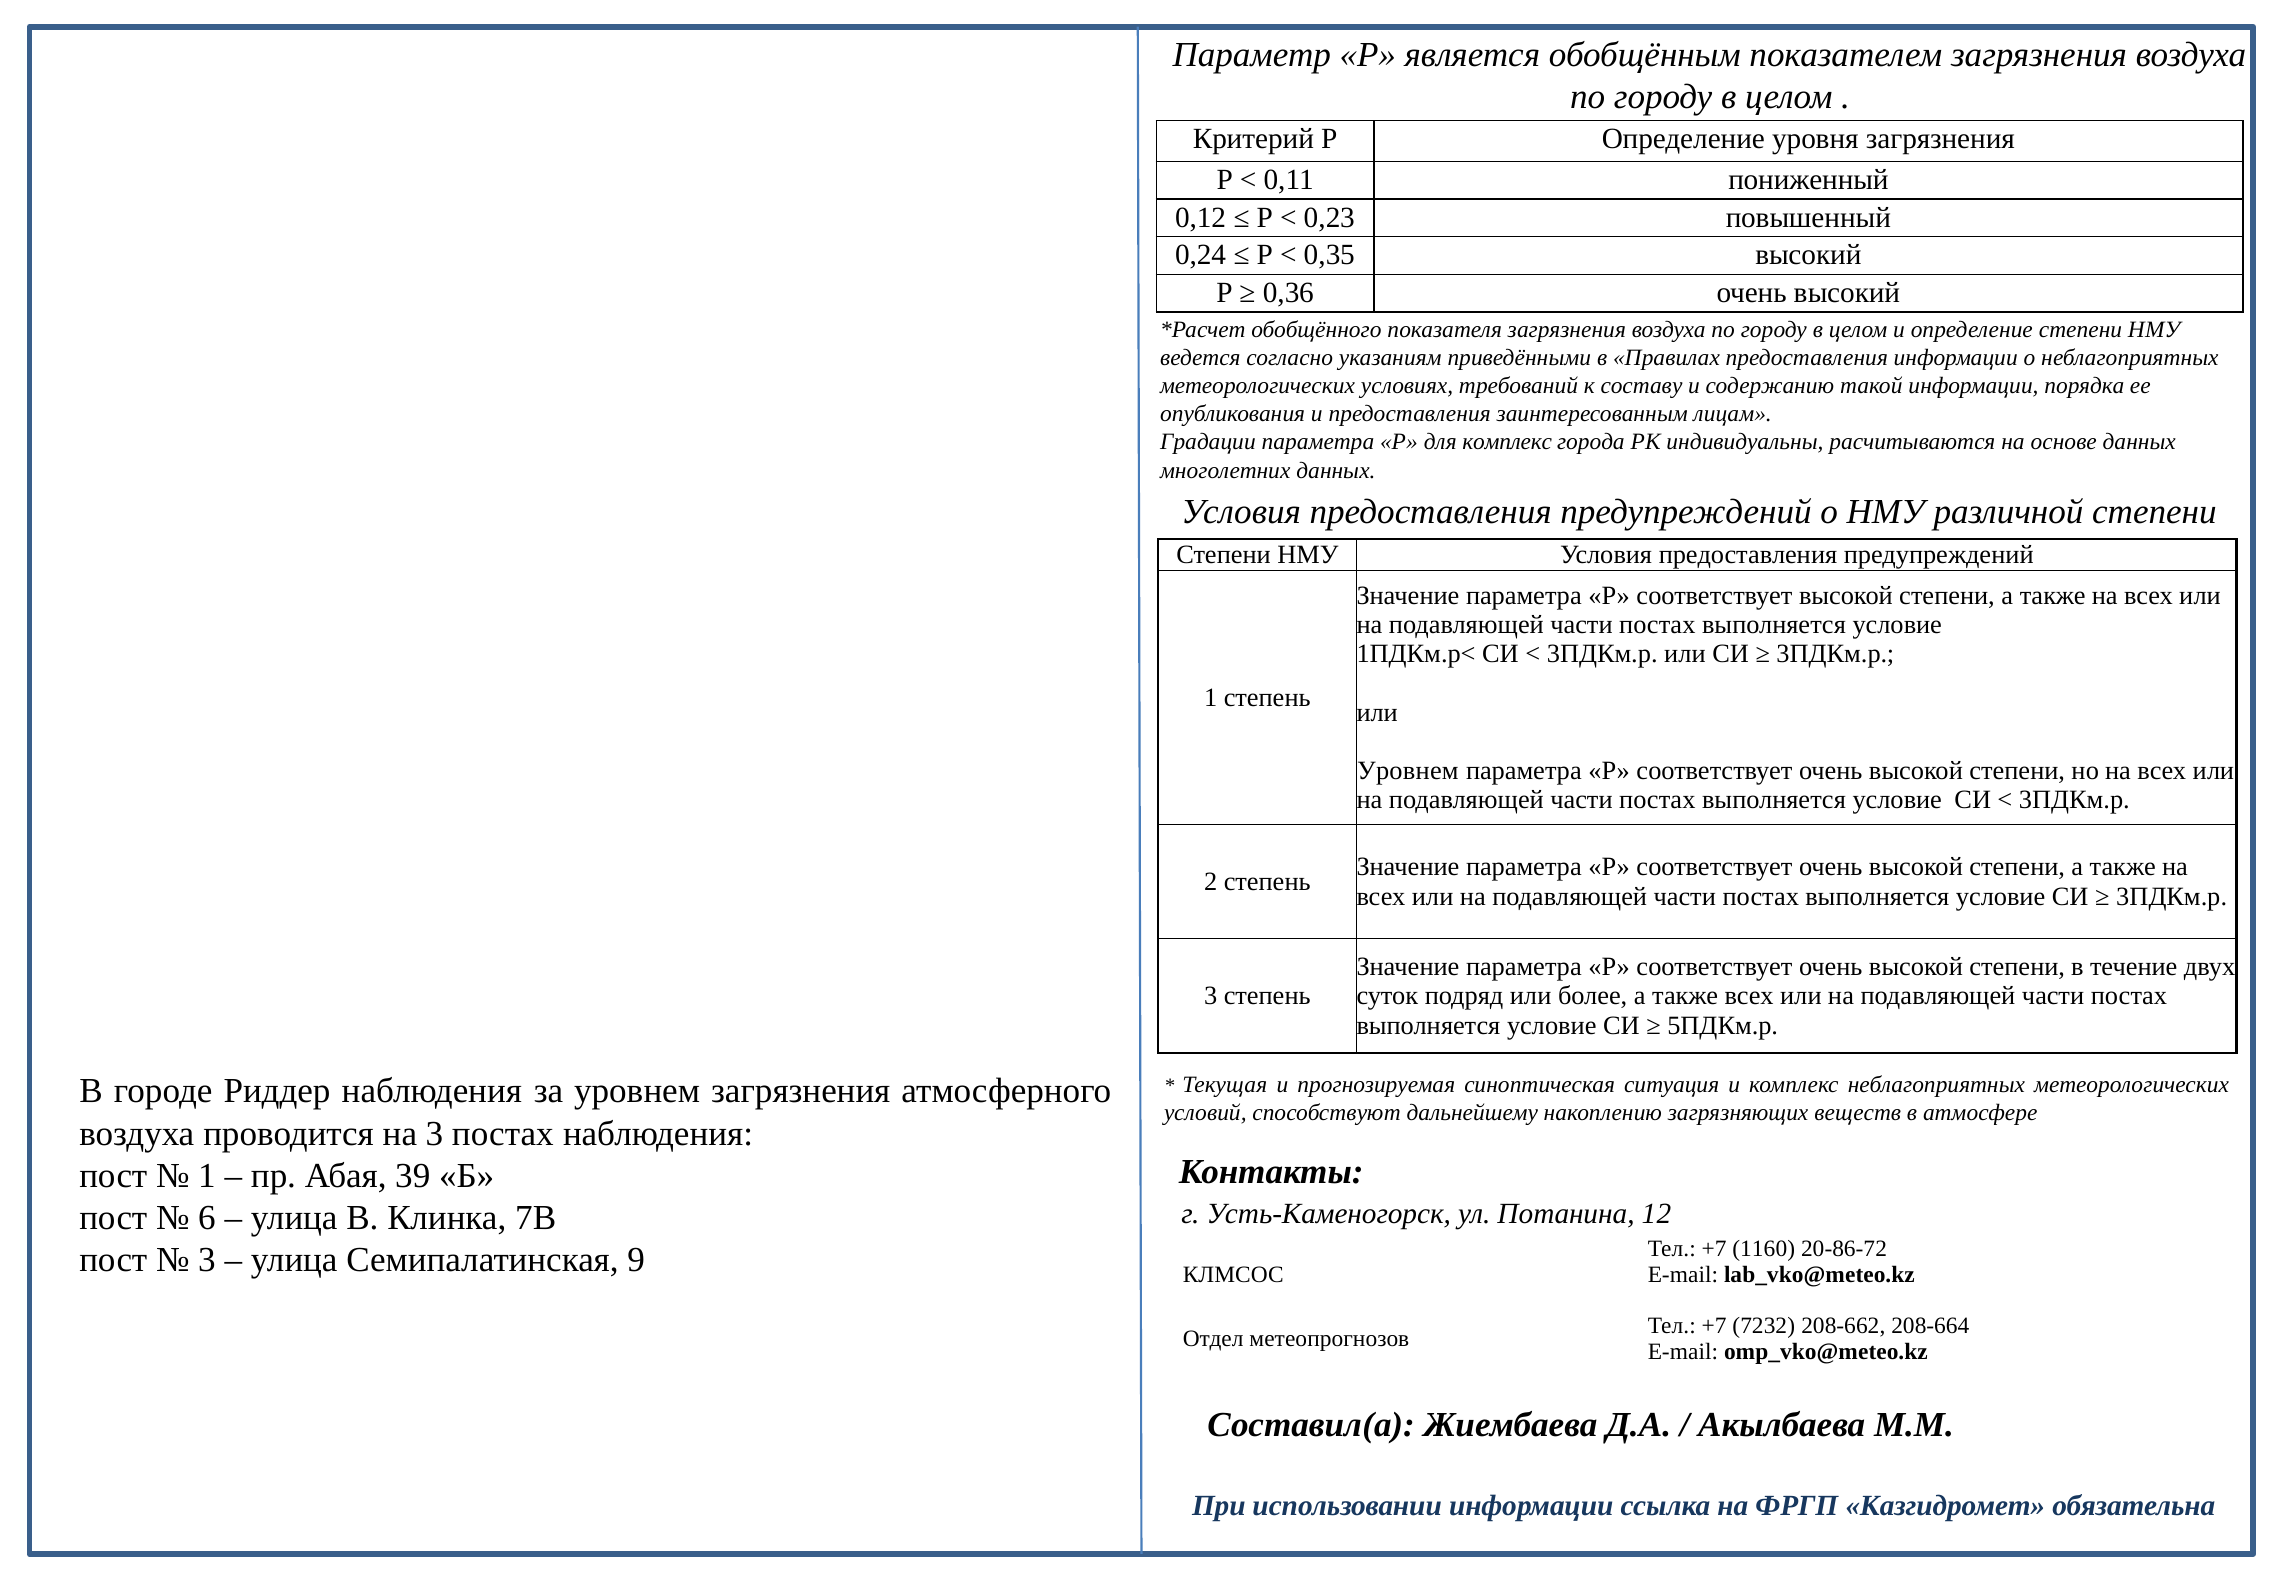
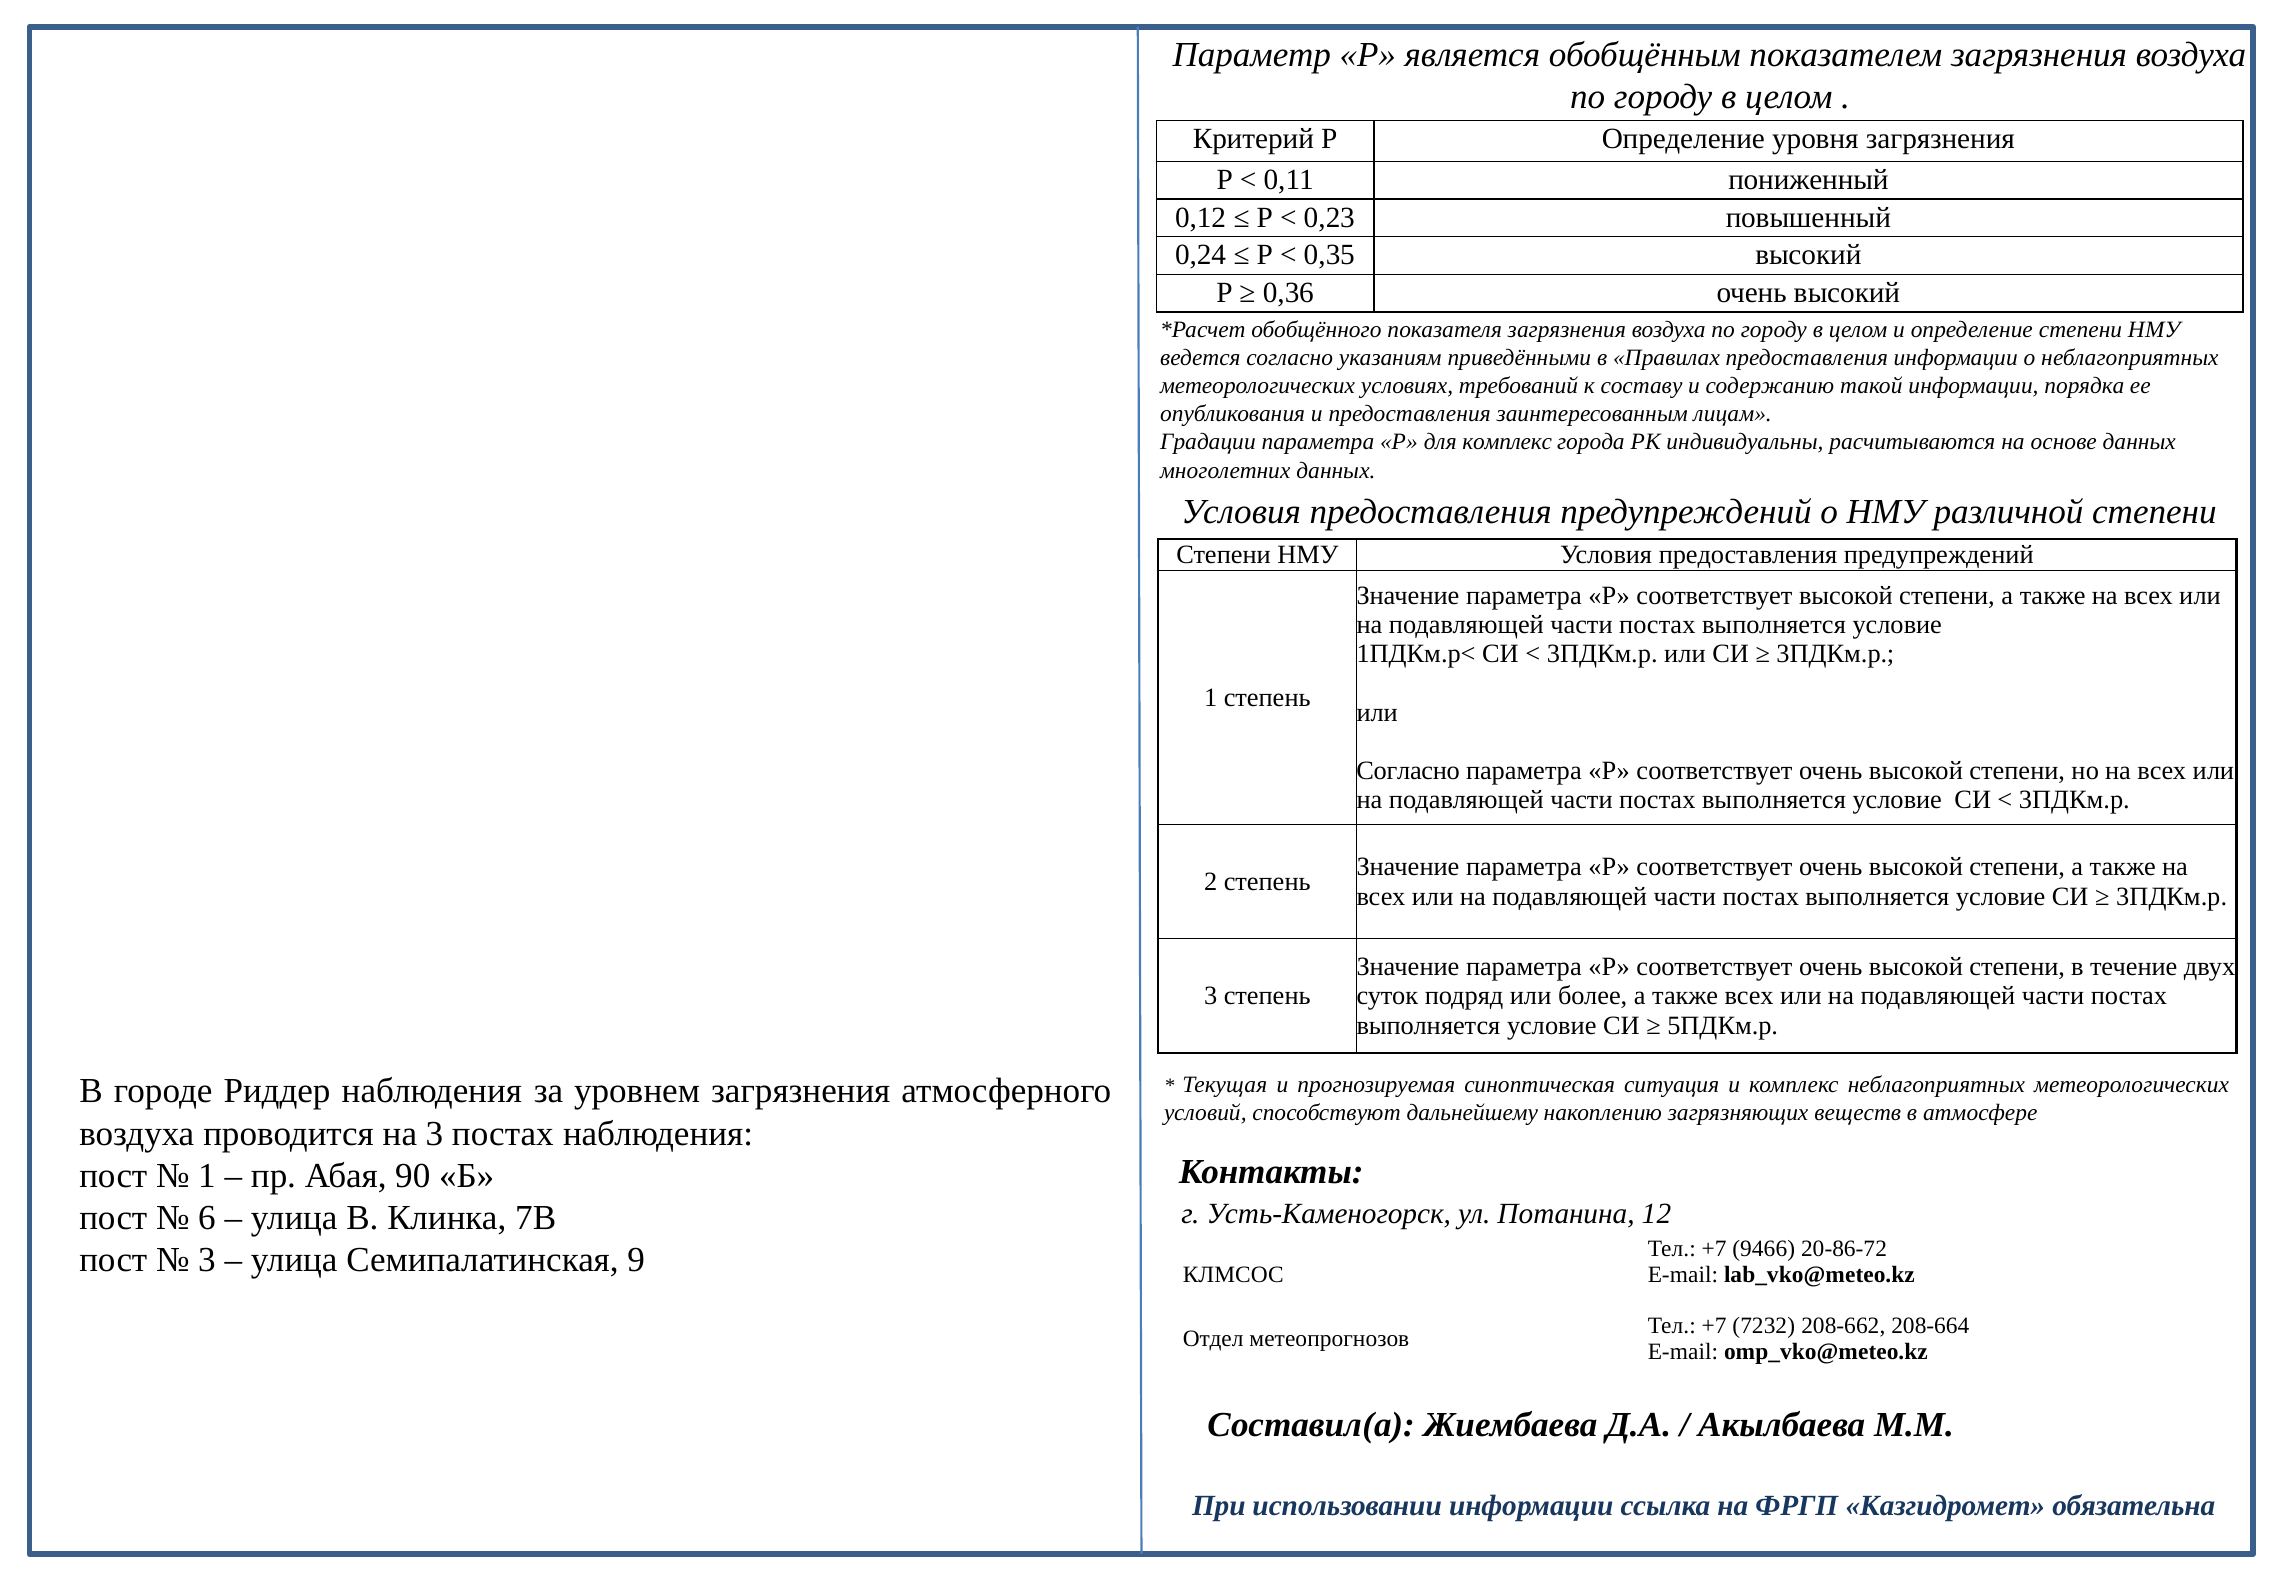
Уровнем: Уровнем -> Согласно (1408, 771)
39: 39 -> 90 (413, 1175)
1160: 1160 -> 9466 (1764, 1248)
